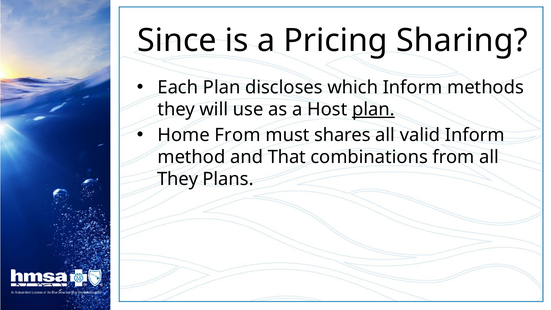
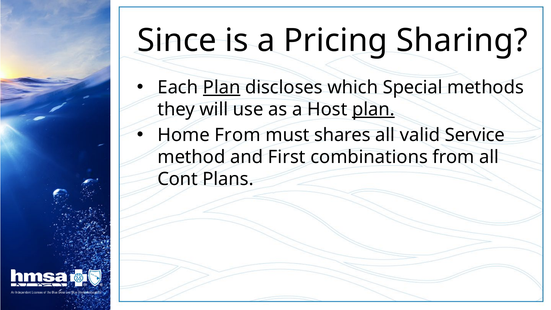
Plan underline: none -> present (222, 87)
which Inform: Inform -> Special (413, 87)
valid Inform: Inform -> Service (475, 135)
That: That -> First (287, 157)
They: They -> Cont (178, 179)
